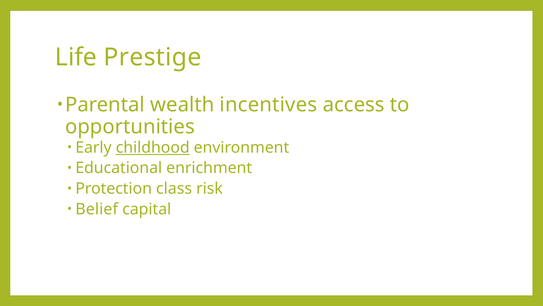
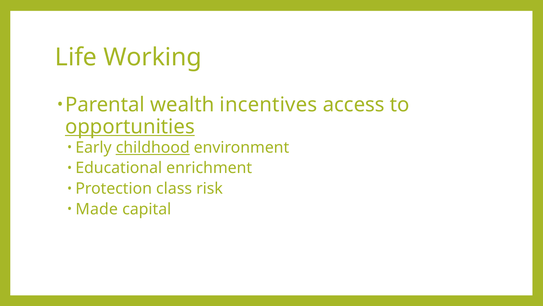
Prestige: Prestige -> Working (153, 57)
opportunities underline: none -> present (130, 127)
Belief: Belief -> Made (97, 209)
